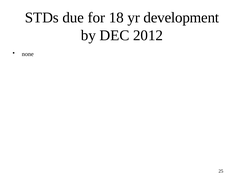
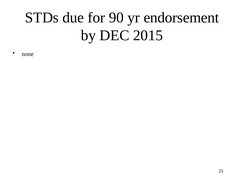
18: 18 -> 90 (116, 18)
development: development -> endorsement (181, 18)
2012: 2012 -> 2015 (148, 35)
